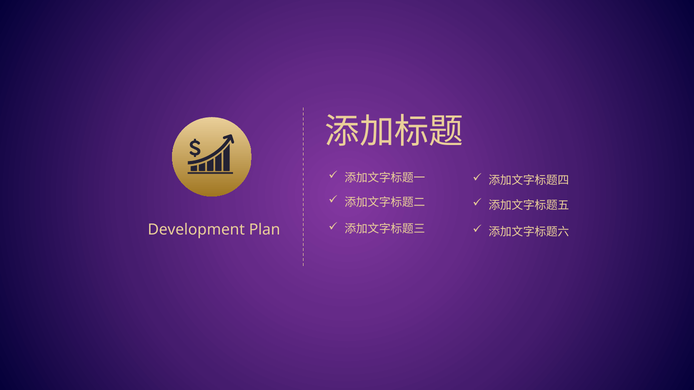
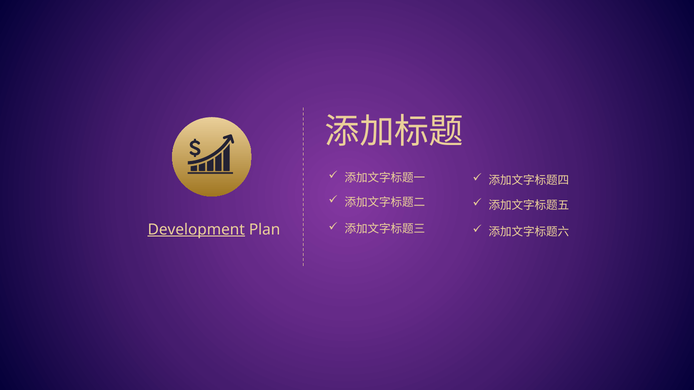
Development underline: none -> present (196, 230)
